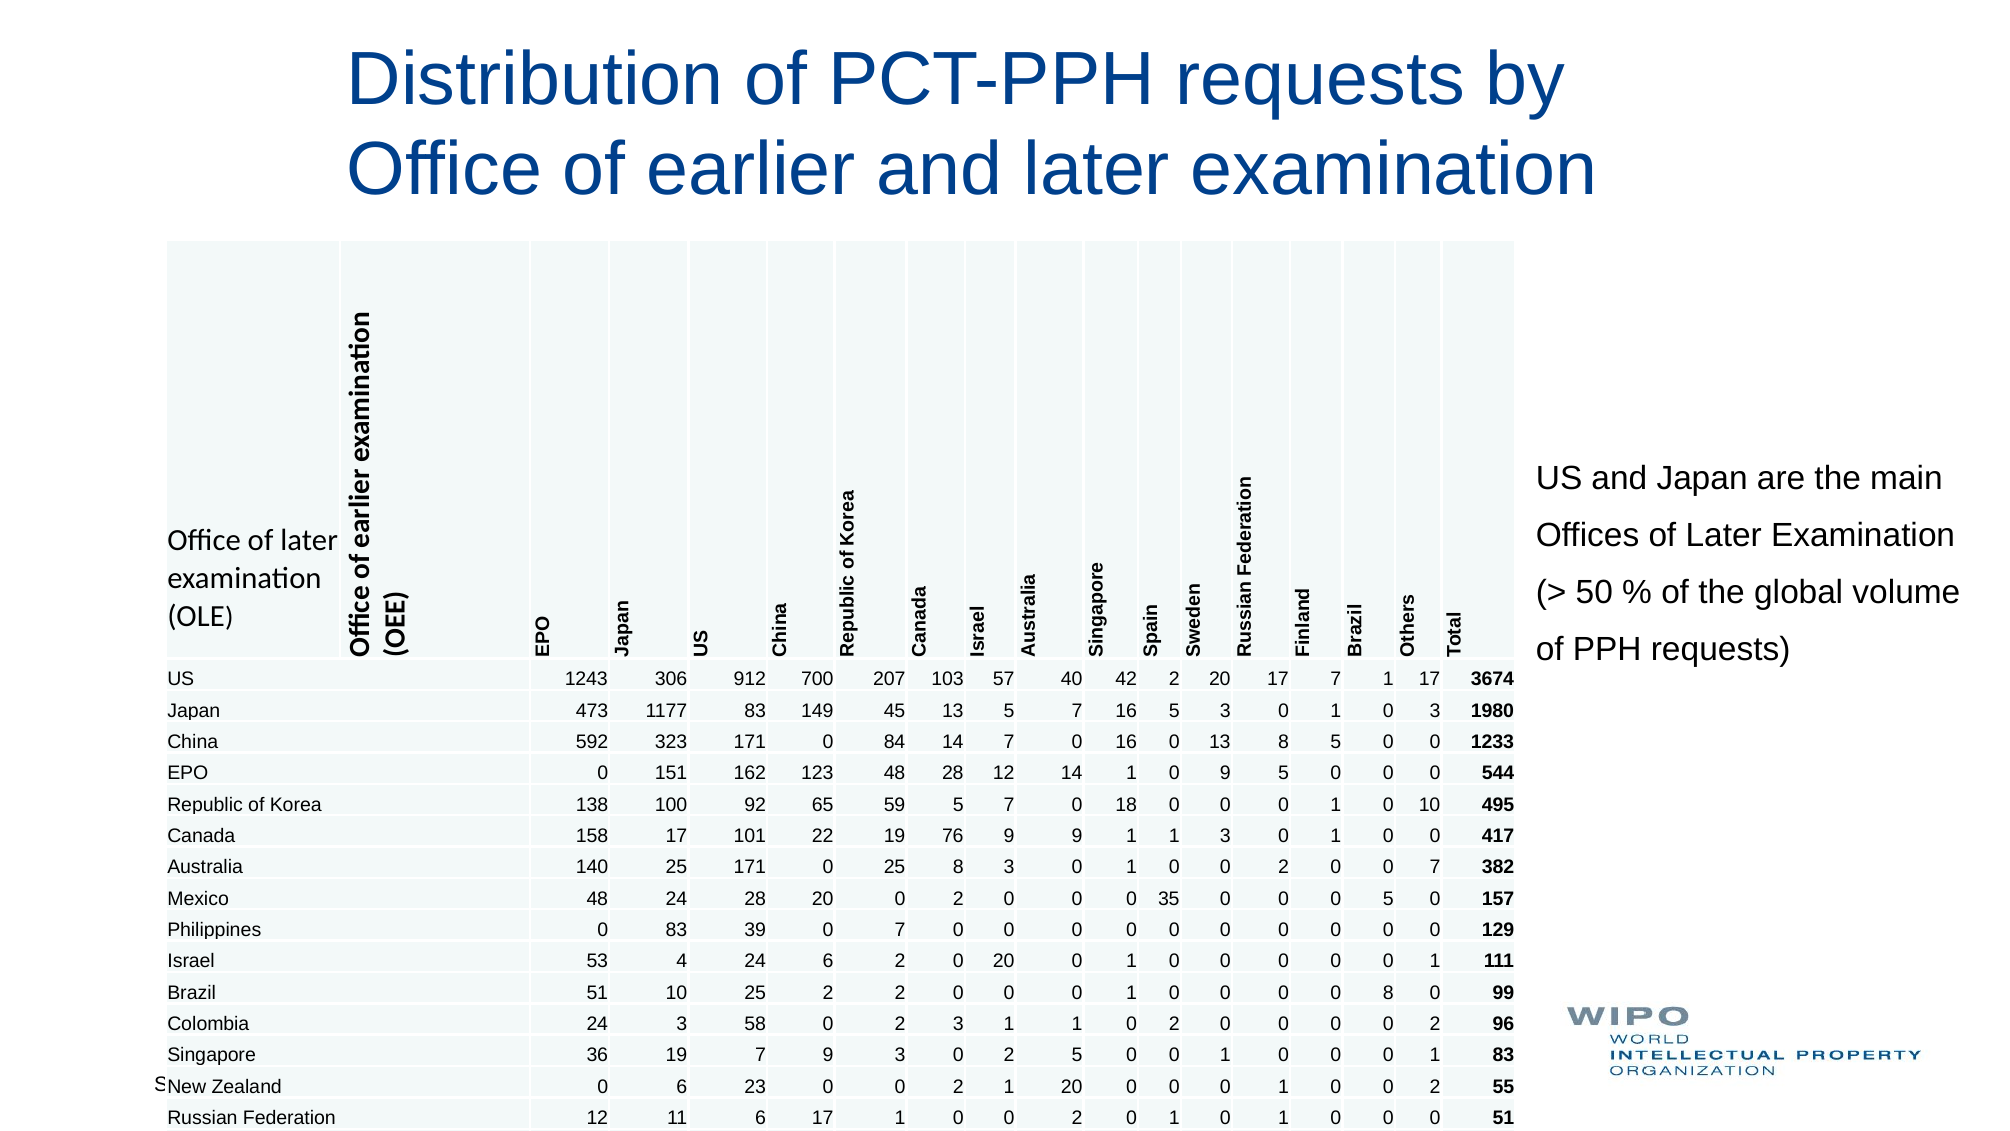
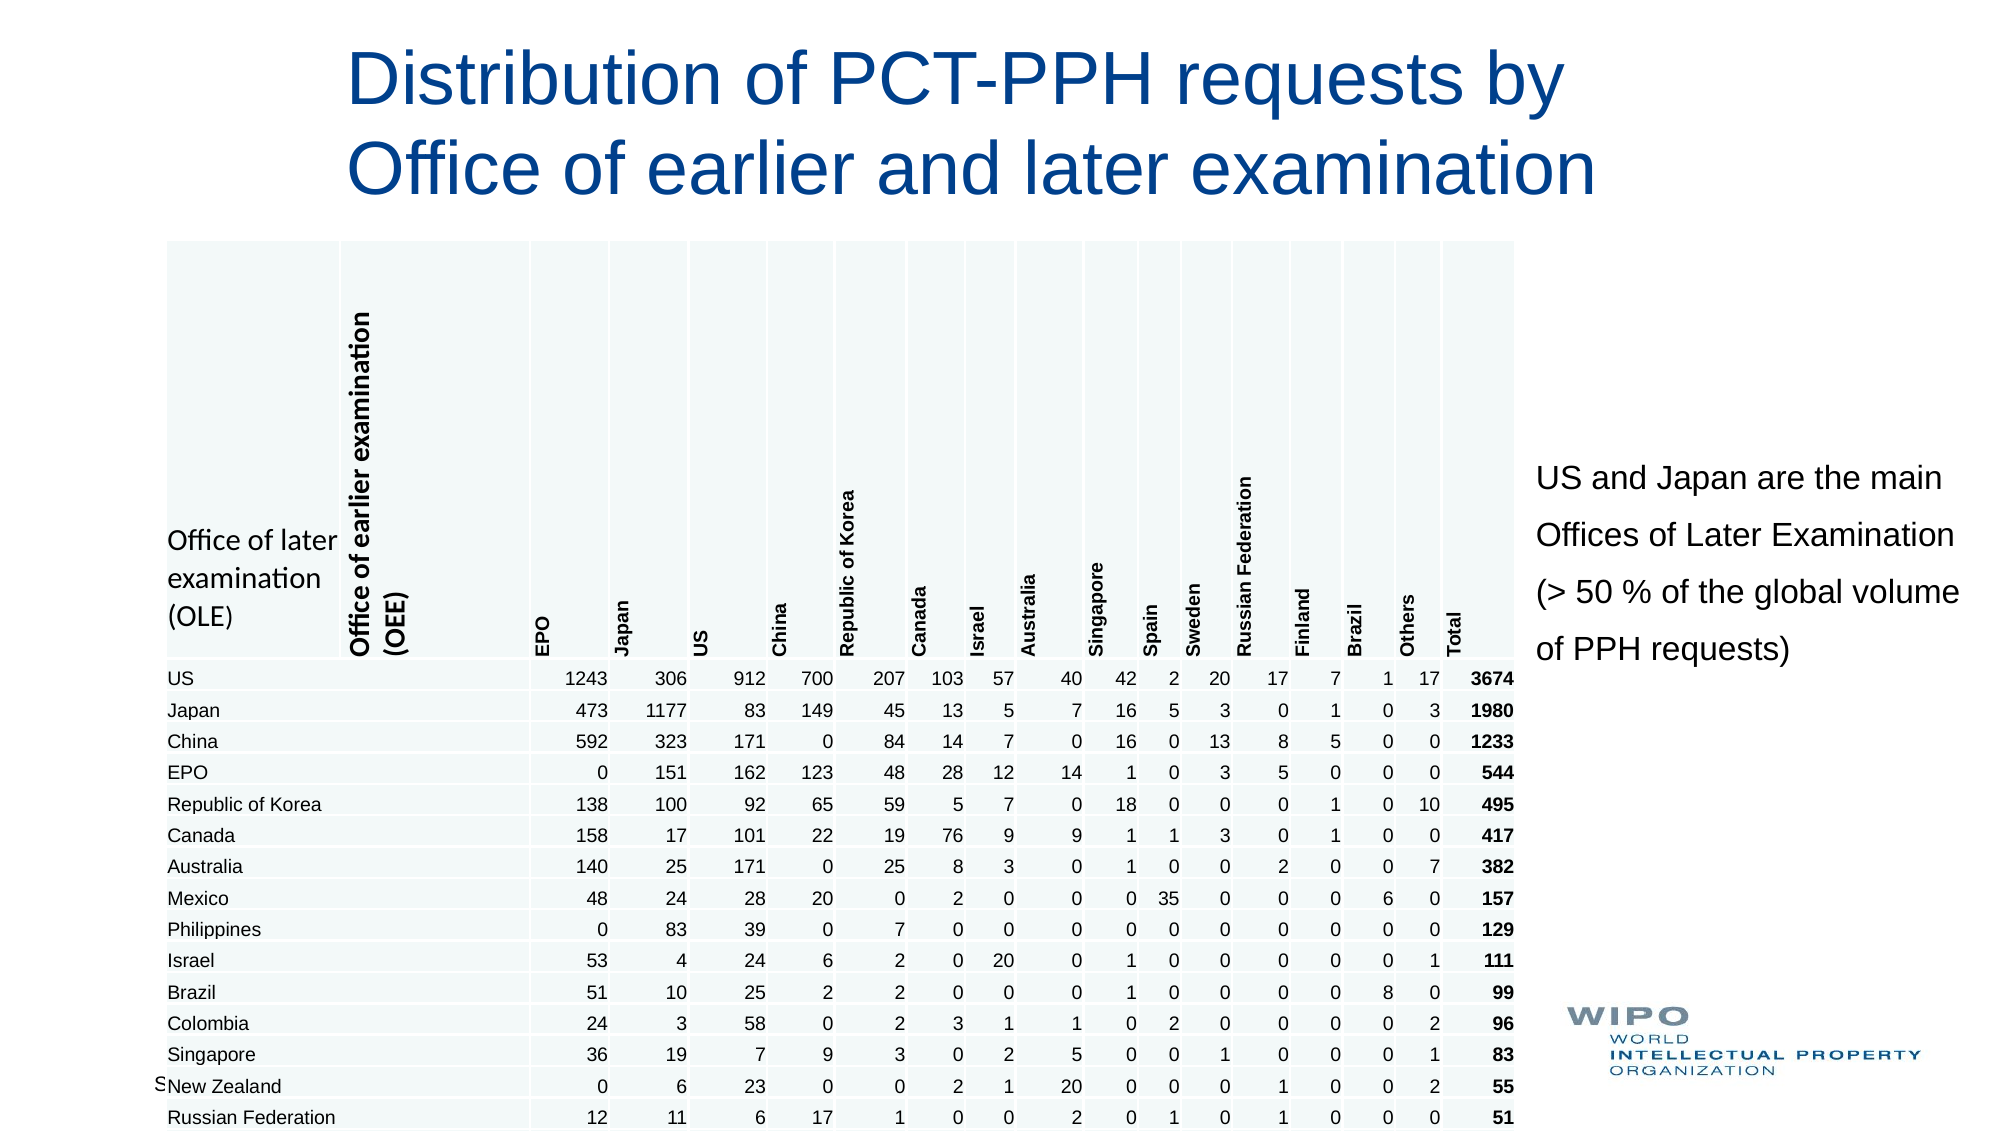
14 1 0 9: 9 -> 3 (1225, 773)
0 0 5: 5 -> 6 (1388, 899)
